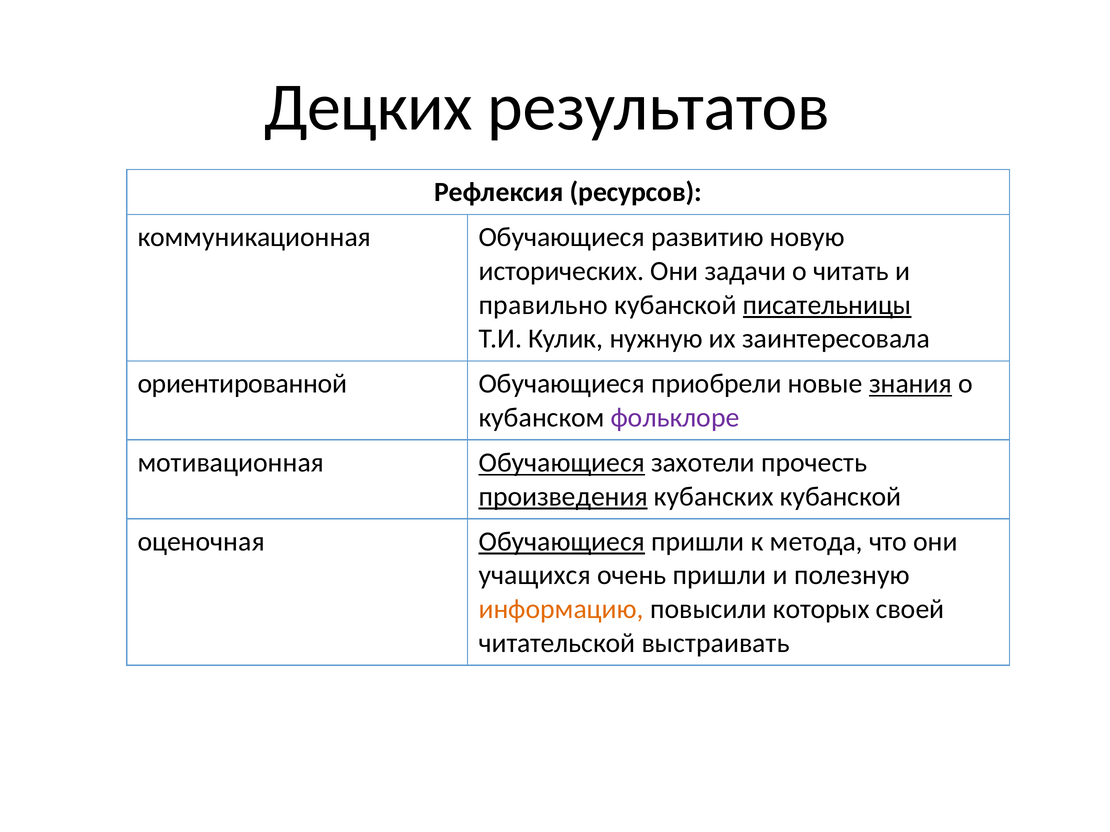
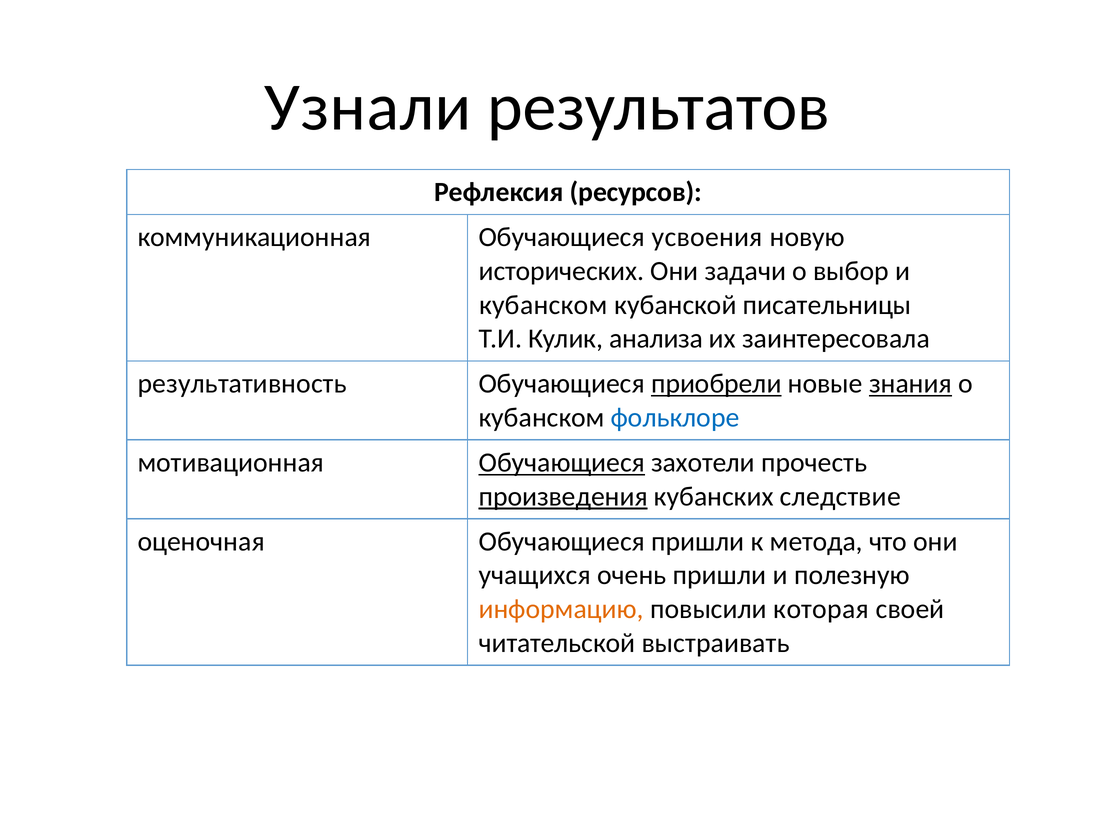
Децких: Децких -> Узнали (368, 107)
развитию: развитию -> усвоения (707, 237)
читать: читать -> выбор (851, 271)
правильно: правильно -> кубанском (543, 305)
писательницы underline: present -> none (827, 305)
нужную: нужную -> анализа (656, 339)
ориентированной: ориентированной -> результативность (242, 384)
приобрели underline: none -> present (716, 384)
фольклоре colour: purple -> blue (675, 418)
кубанских кубанской: кубанской -> следствие (840, 497)
Обучающиеся underline: present -> none (562, 542)
которых: которых -> которая (821, 610)
